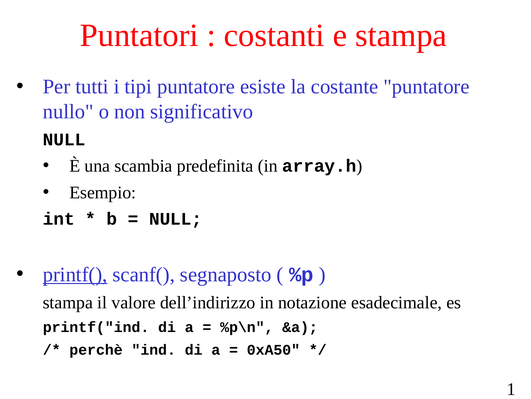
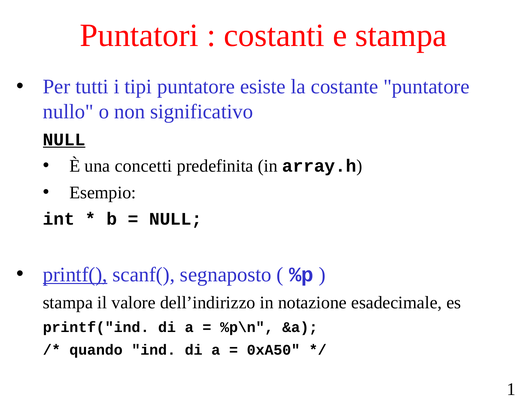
NULL underline: none -> present (64, 139)
scambia: scambia -> concetti (143, 166)
perchè: perchè -> quando (96, 349)
